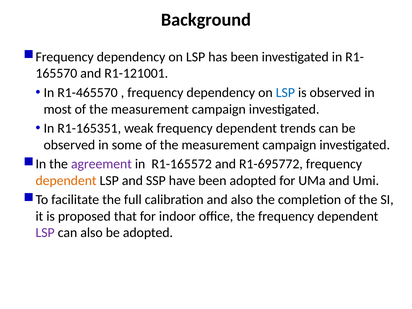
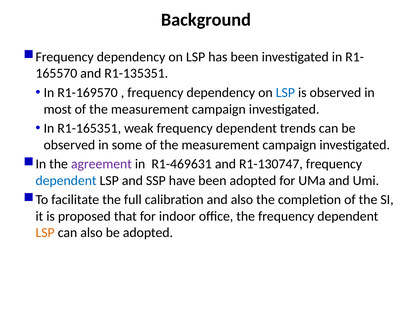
R1-121001: R1-121001 -> R1-135351 (136, 73)
R1-465570: R1-465570 -> R1-169570 (88, 93)
R1-165572: R1-165572 -> R1-469631 (182, 164)
R1-695772: R1-695772 -> R1-130747 (271, 164)
dependent colour: orange -> blue (66, 181)
LSP colour: purple -> orange (45, 233)
